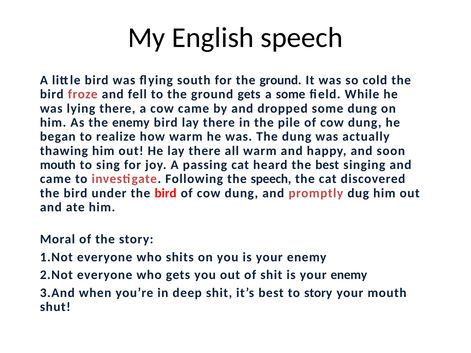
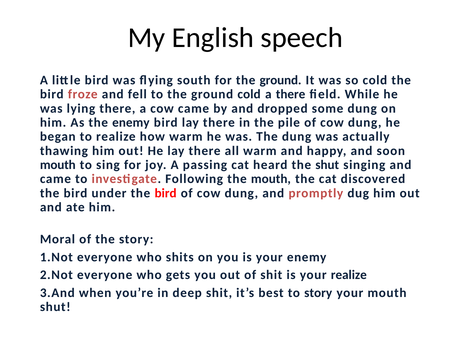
ground gets: gets -> cold (249, 94)
a some: some -> there (291, 94)
the best: best -> shut (327, 165)
the speech: speech -> mouth (271, 179)
shit is your enemy: enemy -> realize (349, 275)
